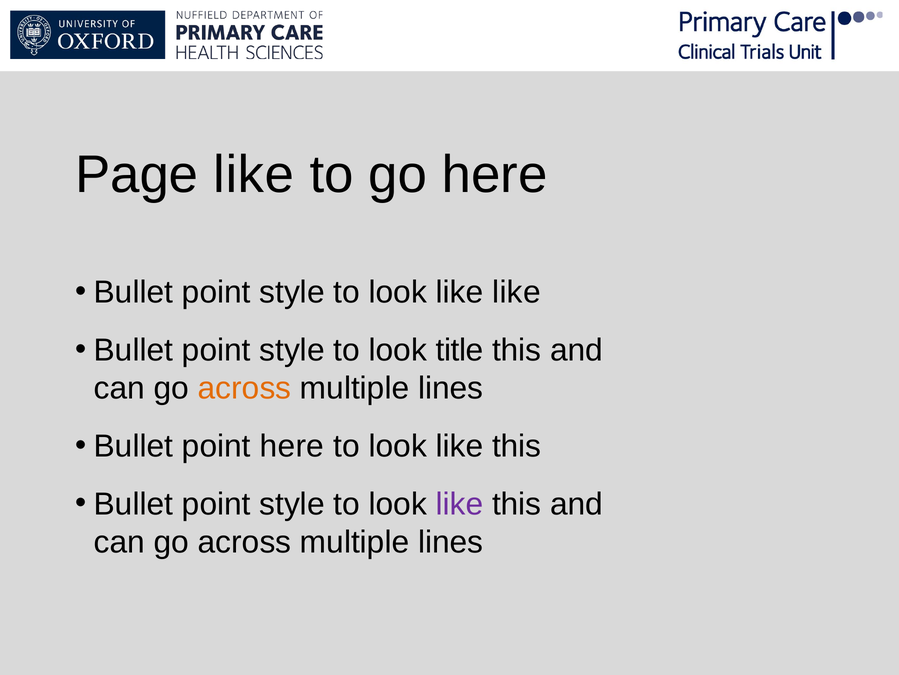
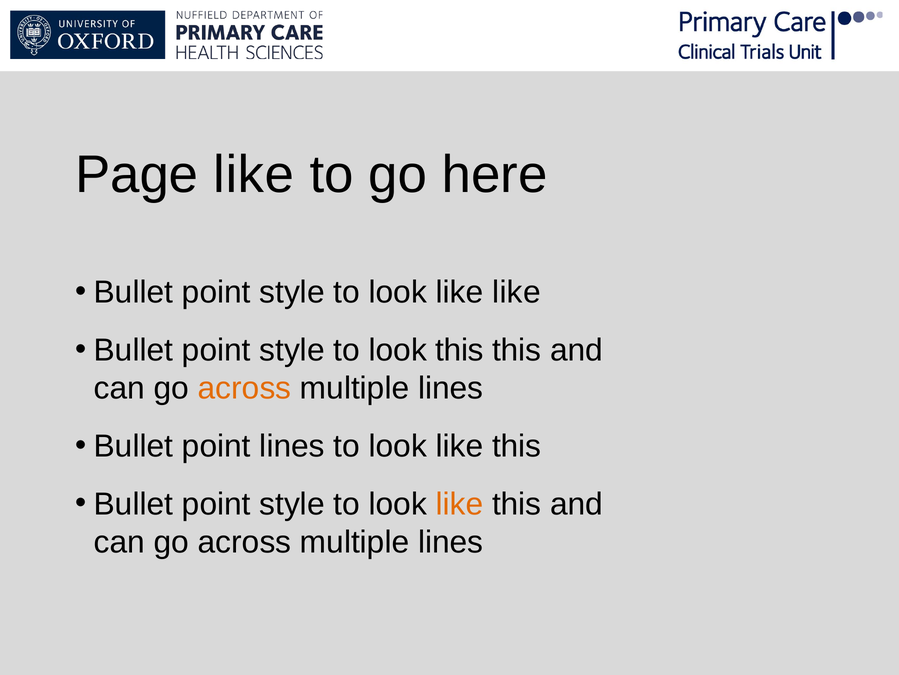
look title: title -> this (460, 350)
point here: here -> lines (292, 446)
like colour: purple -> orange (459, 504)
